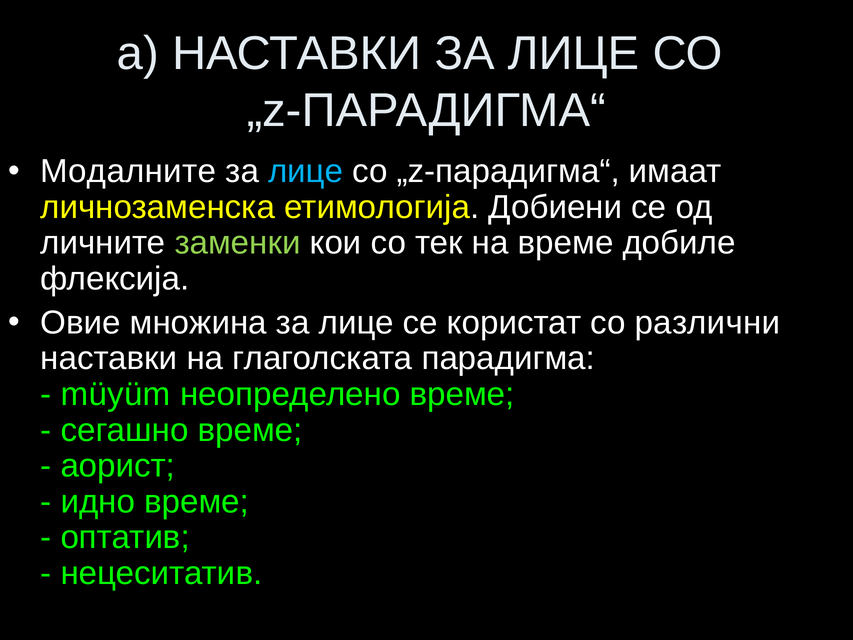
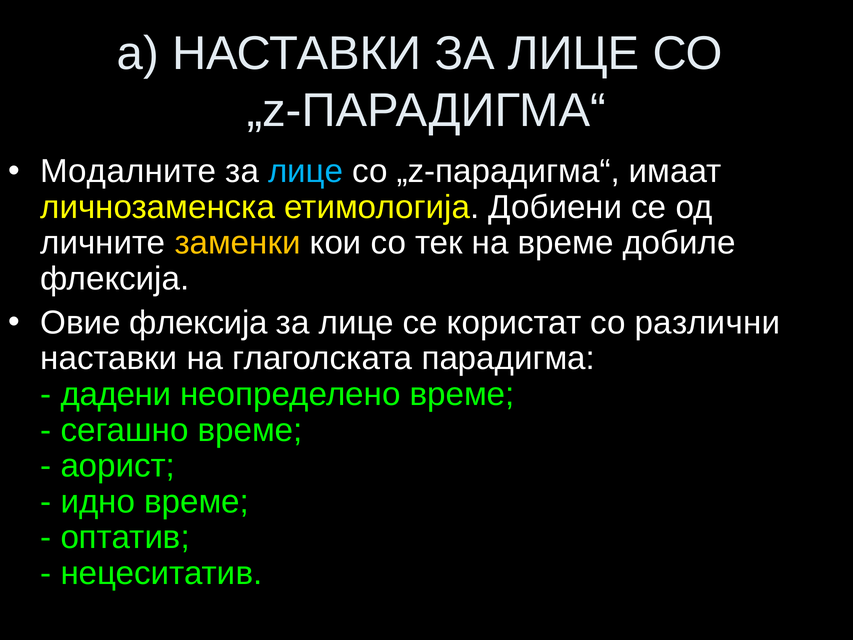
заменки colour: light green -> yellow (238, 243)
Овие множина: множина -> флексија (198, 323)
müyüm: müyüm -> дадени (116, 394)
